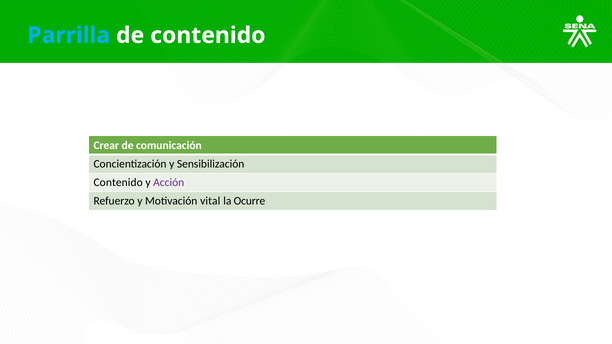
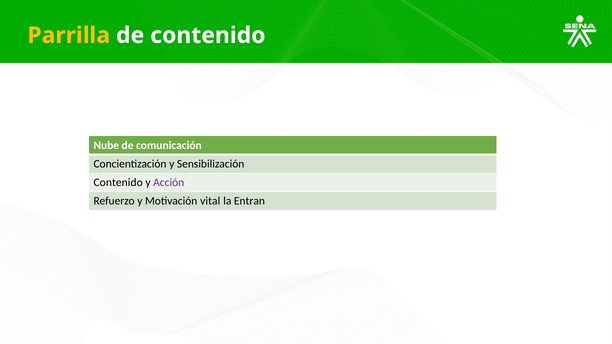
Parrilla colour: light blue -> yellow (69, 35)
Crear: Crear -> Nube (106, 145)
Ocurre: Ocurre -> Entran (249, 201)
